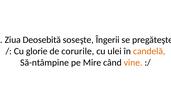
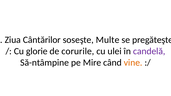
Deosebită: Deosebită -> Cântărilor (42, 40)
Îngerii: Îngerii -> Multe (108, 40)
candelă colour: orange -> purple (149, 51)
